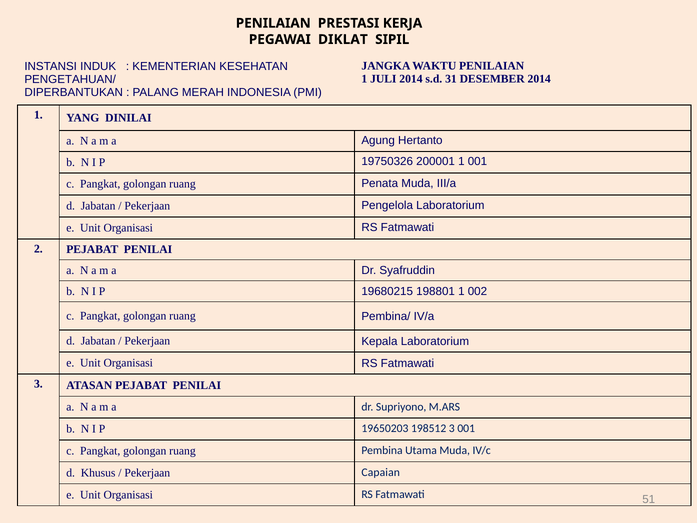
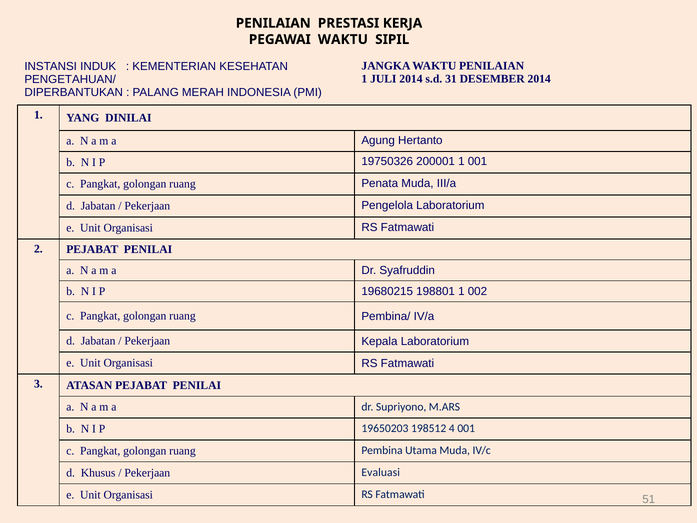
PEGAWAI DIKLAT: DIKLAT -> WAKTU (343, 39)
198512 3: 3 -> 4 (452, 428)
Capaian: Capaian -> Evaluasi (381, 472)
